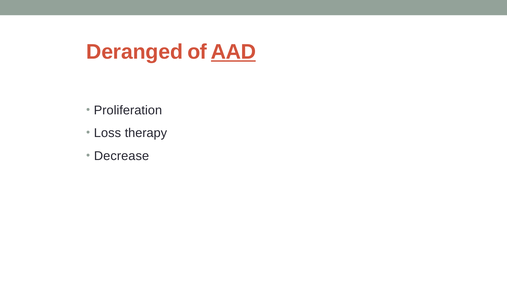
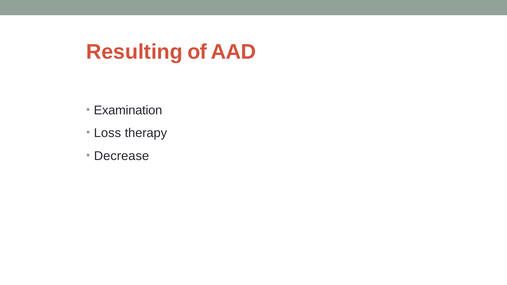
Deranged: Deranged -> Resulting (134, 52)
AAD underline: present -> none (233, 52)
Proliferation: Proliferation -> Examination (128, 110)
